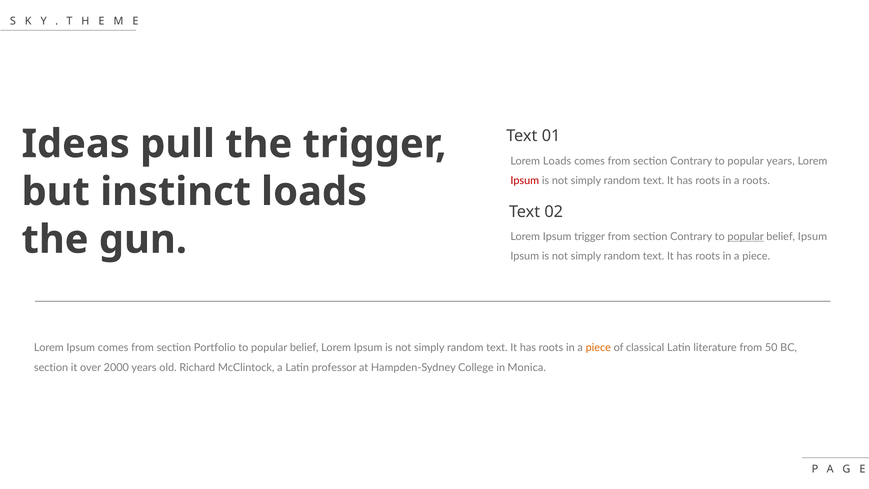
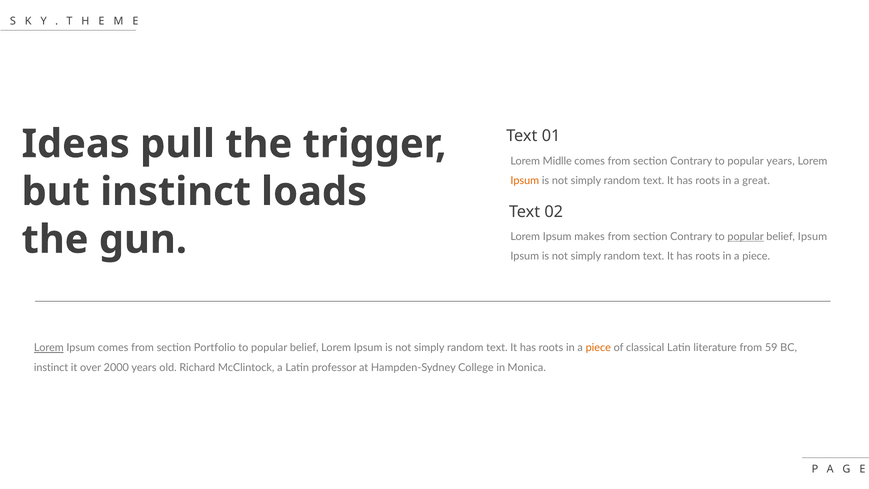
Lorem Loads: Loads -> Midlle (557, 161)
Ipsum colour: red -> orange (525, 180)
a roots: roots -> great (756, 180)
Ipsum trigger: trigger -> makes (590, 236)
Lorem underline: none -> present (49, 348)
50: 50 -> 59 (771, 348)
section: section -> instinct (51, 367)
